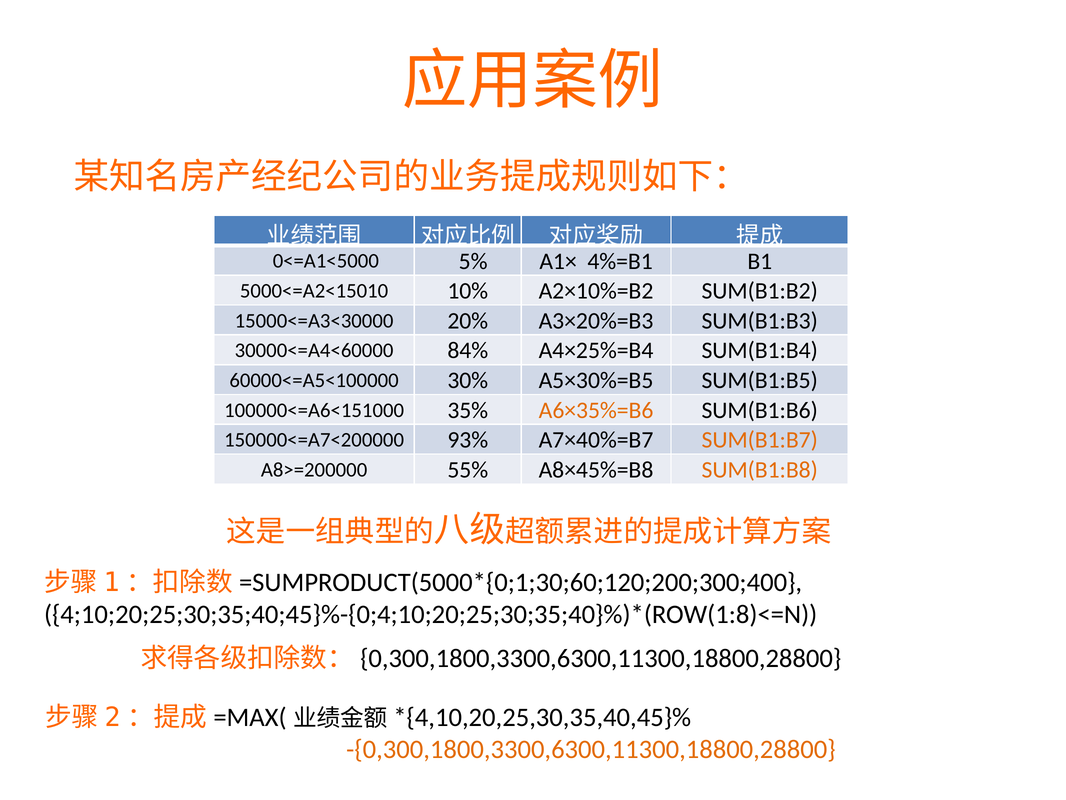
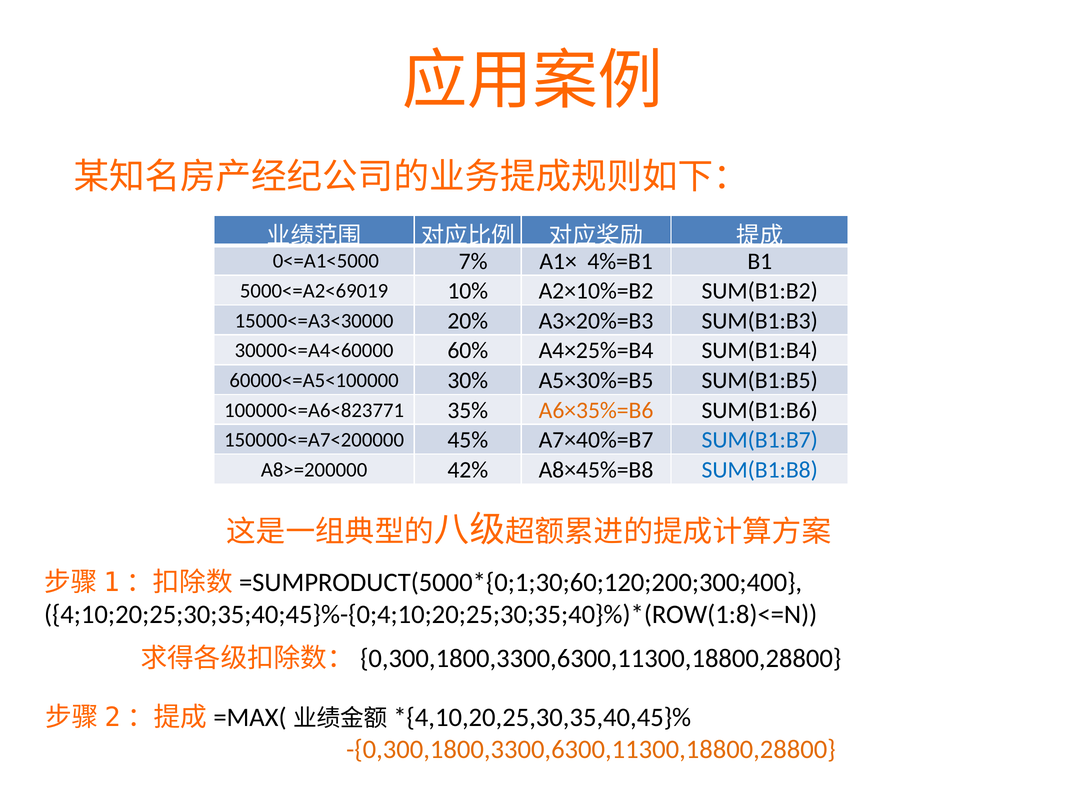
5%: 5% -> 7% (473, 261)
5000<=A2<15010: 5000<=A2<15010 -> 5000<=A2<69019 (314, 291)
84%: 84% -> 60% (468, 350)
100000<=A6<151000: 100000<=A6<151000 -> 100000<=A6<823771 (314, 410)
93%: 93% -> 45% (468, 440)
SUM(B1:B7 colour: orange -> blue (760, 440)
55%: 55% -> 42% (468, 470)
SUM(B1:B8 colour: orange -> blue (760, 470)
